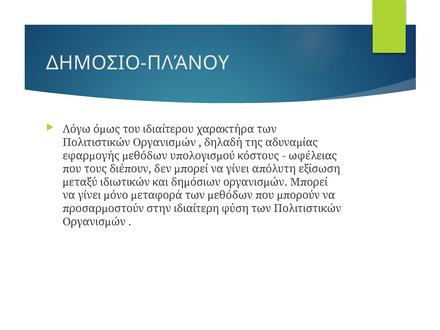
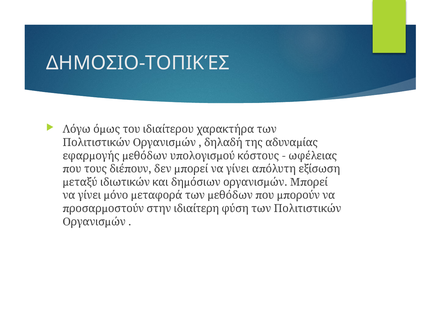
ΔΗΜΟΣΙΟ-ΠΛΆΝΟΥ: ΔΗΜΟΣΙΟ-ΠΛΆΝΟΥ -> ΔΗΜΟΣΙΟ-ΤΟΠΙΚΈΣ (138, 63)
